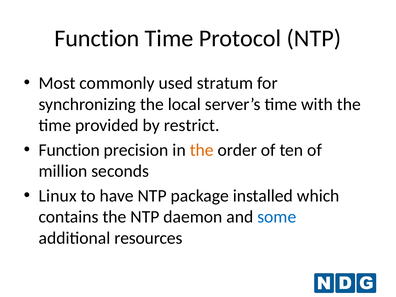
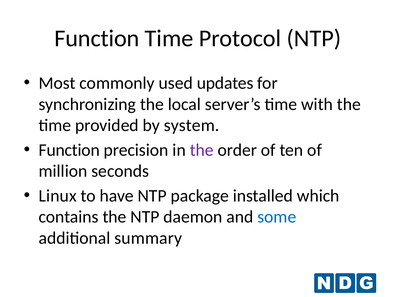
stratum: stratum -> updates (225, 83)
restrict: restrict -> system (192, 125)
the colour: orange -> purple (202, 150)
resources: resources -> summary (148, 238)
